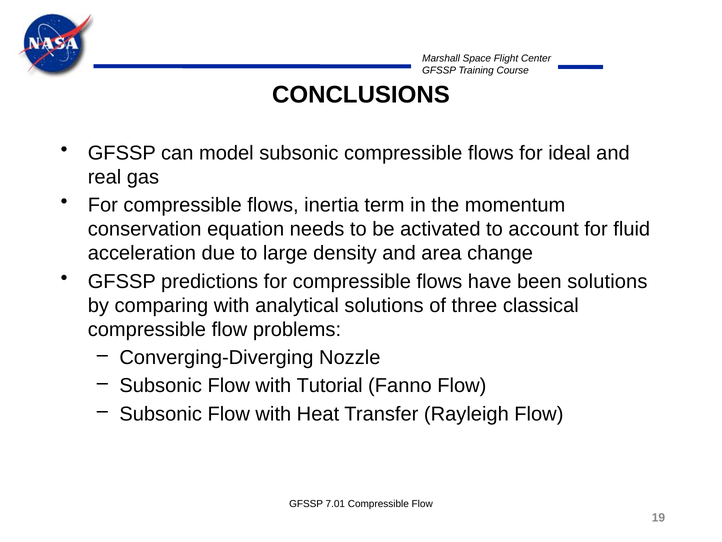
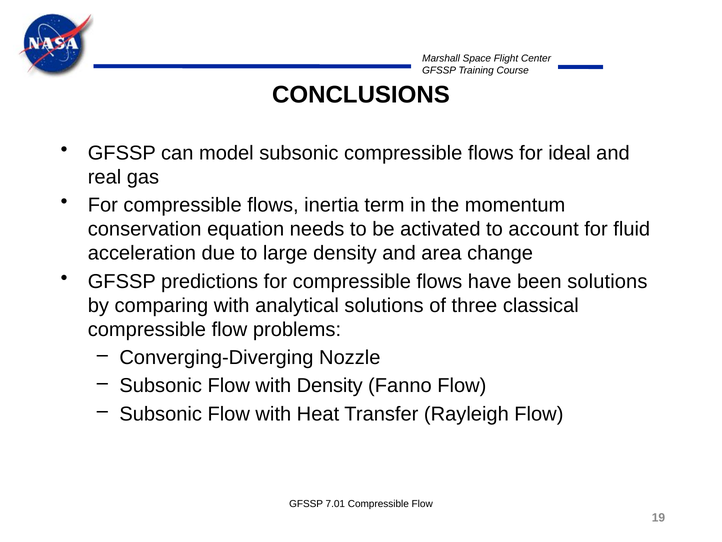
with Tutorial: Tutorial -> Density (330, 385)
